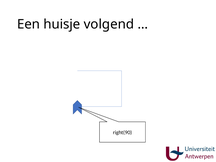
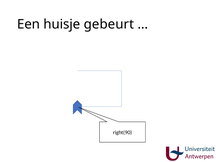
volgend: volgend -> gebeurt (109, 24)
